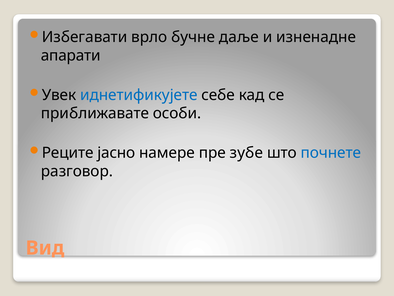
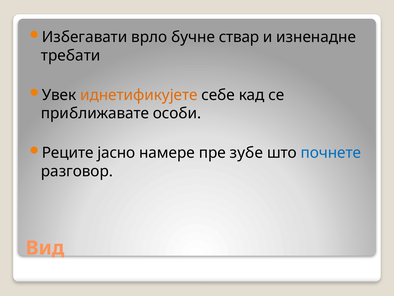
даље: даље -> ствар (239, 37)
апарати: апарати -> требати (71, 55)
иднетификујете colour: blue -> orange (139, 95)
